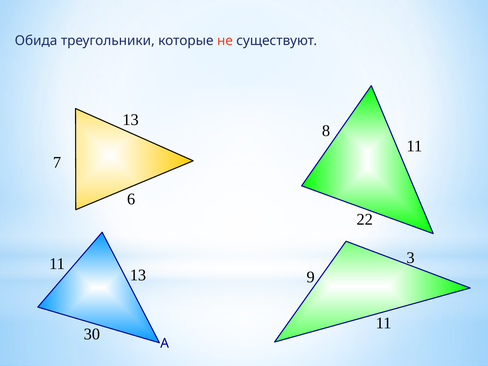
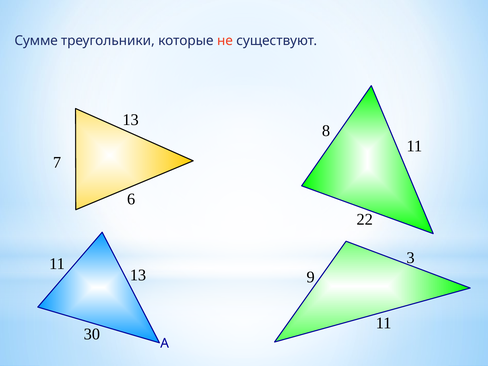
Обида: Обида -> Сумме (36, 41)
